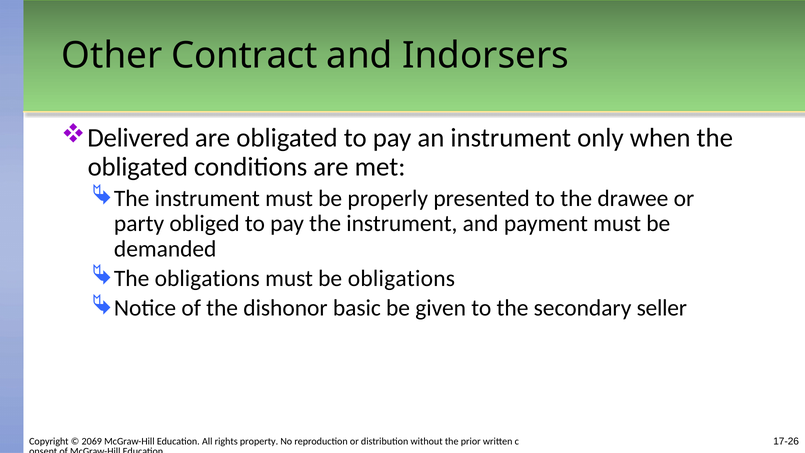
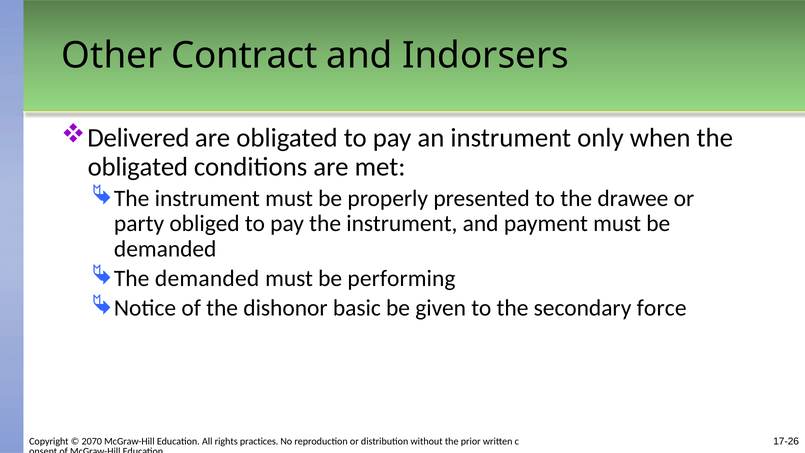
The obligations: obligations -> demanded (207, 279)
be obligations: obligations -> performing (401, 279)
seller: seller -> force (662, 308)
2069: 2069 -> 2070 (92, 441)
property: property -> practices (259, 441)
